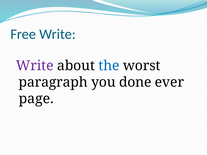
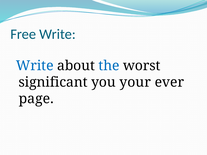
Write colour: purple -> blue (35, 66)
paragraph: paragraph -> significant (53, 82)
done: done -> your (135, 82)
